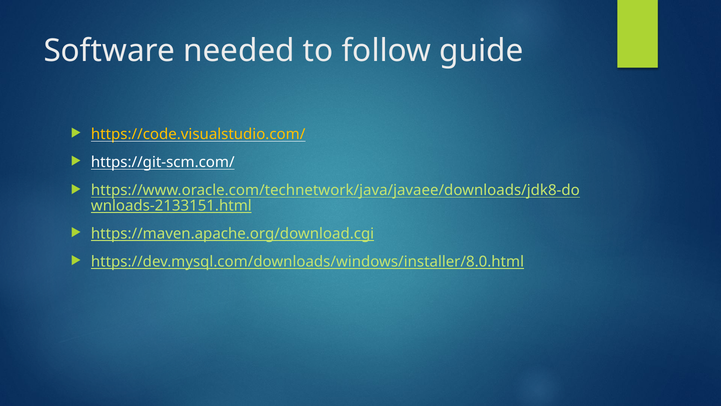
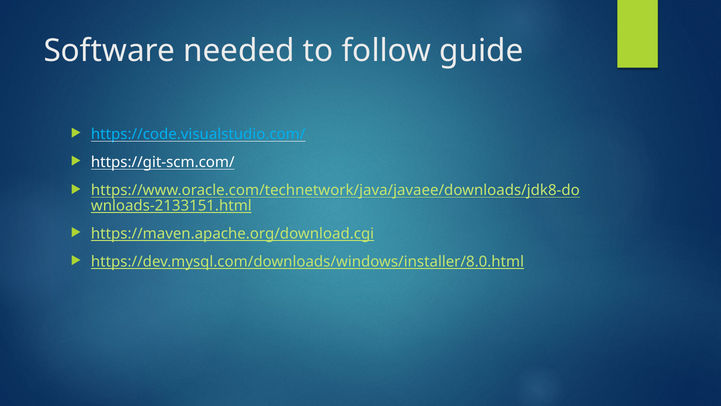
https://code.visualstudio.com/ colour: yellow -> light blue (198, 134)
